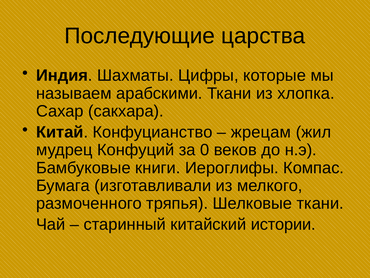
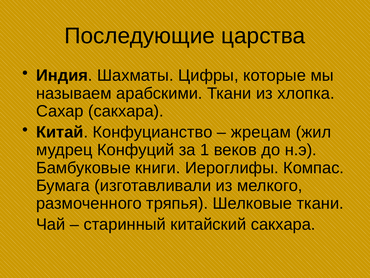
0: 0 -> 1 (205, 150)
китайский истории: истории -> сакхара (283, 224)
